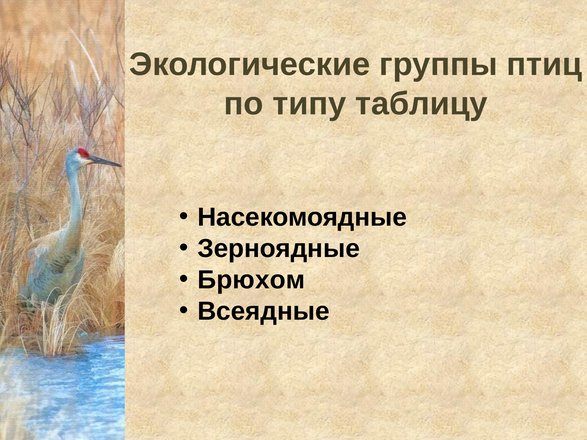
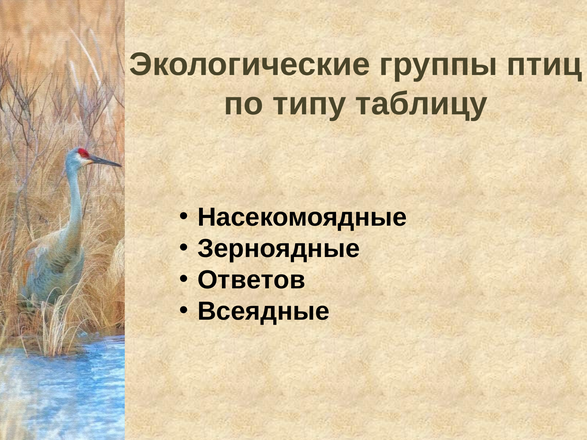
Брюхом: Брюхом -> Ответов (251, 280)
